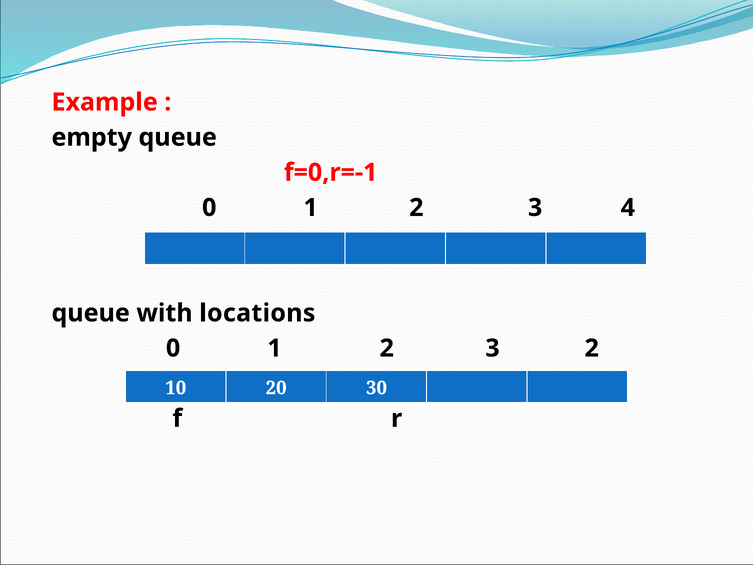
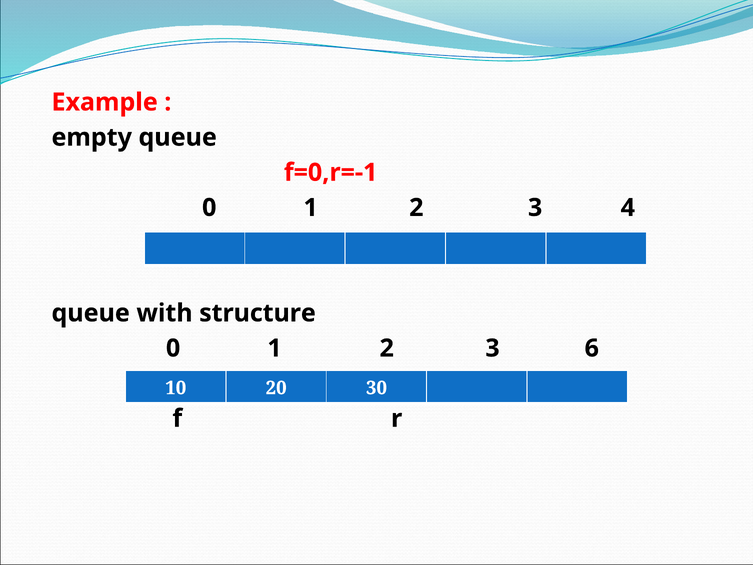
locations: locations -> structure (257, 313)
3 2: 2 -> 6 (592, 348)
